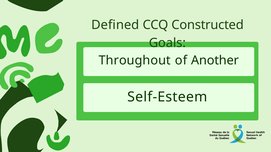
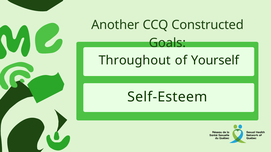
Defined: Defined -> Another (115, 25)
Another: Another -> Yourself (215, 61)
